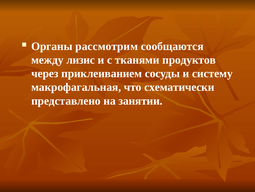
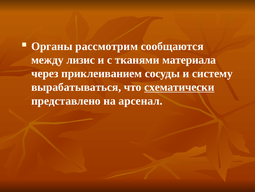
продуктов: продуктов -> материала (189, 60)
макрофагальная: макрофагальная -> вырабатываться (76, 87)
схематически underline: none -> present (179, 87)
занятии: занятии -> арсенал (141, 100)
